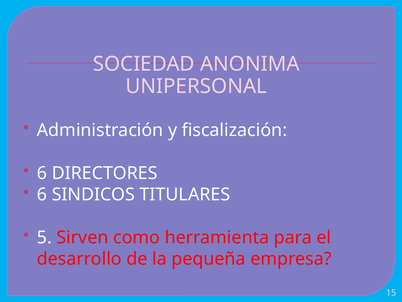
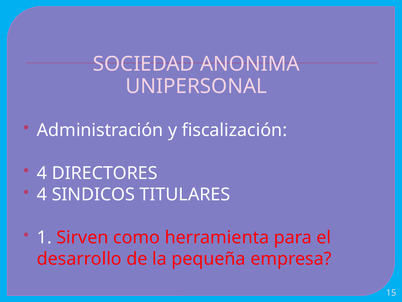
6: 6 -> 4 (42, 173)
6: 6 -> 4 (42, 194)
5: 5 -> 1 (44, 237)
